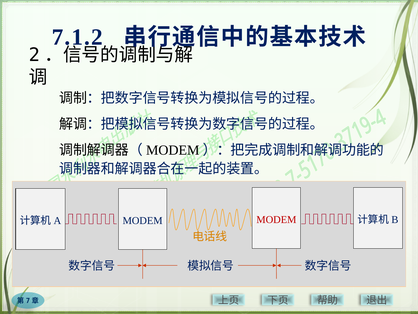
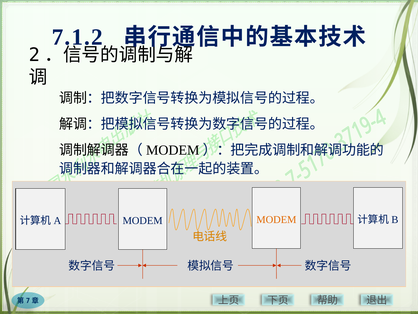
MODEM colour: red -> orange (276, 219)
